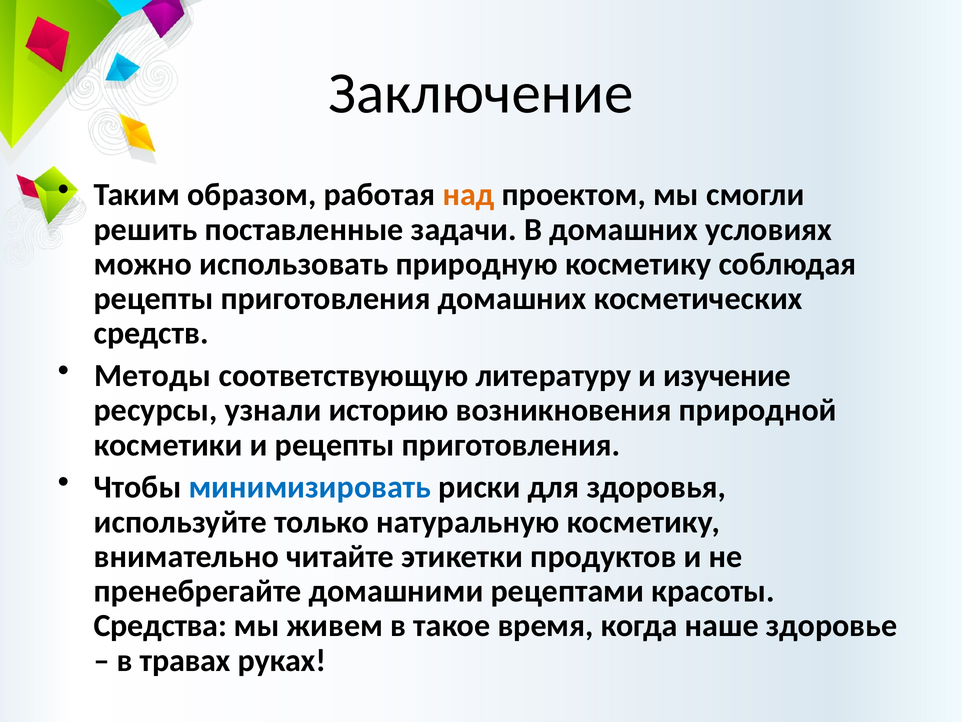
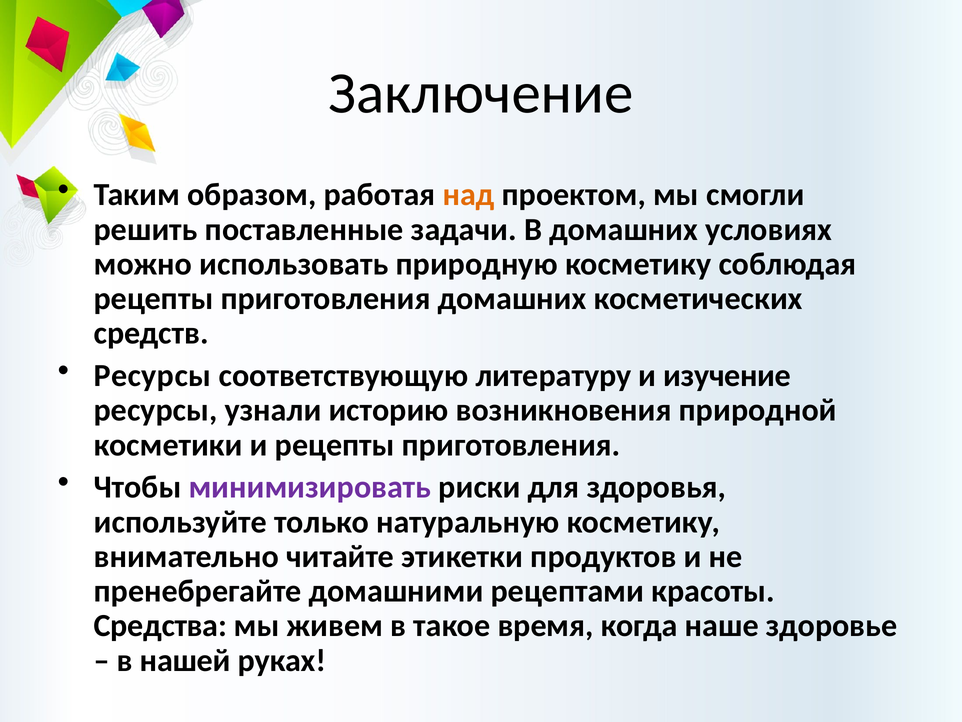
Методы: Методы -> Ресурсы (152, 375)
минимизировать colour: blue -> purple (310, 487)
травах: травах -> нашей (185, 660)
